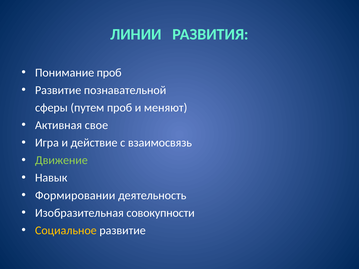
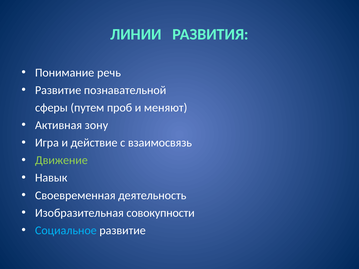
Понимание проб: проб -> речь (109, 73)
свое: свое -> зону (96, 125)
Формировании: Формировании -> Своевременная (75, 196)
Социальное colour: yellow -> light blue (66, 231)
